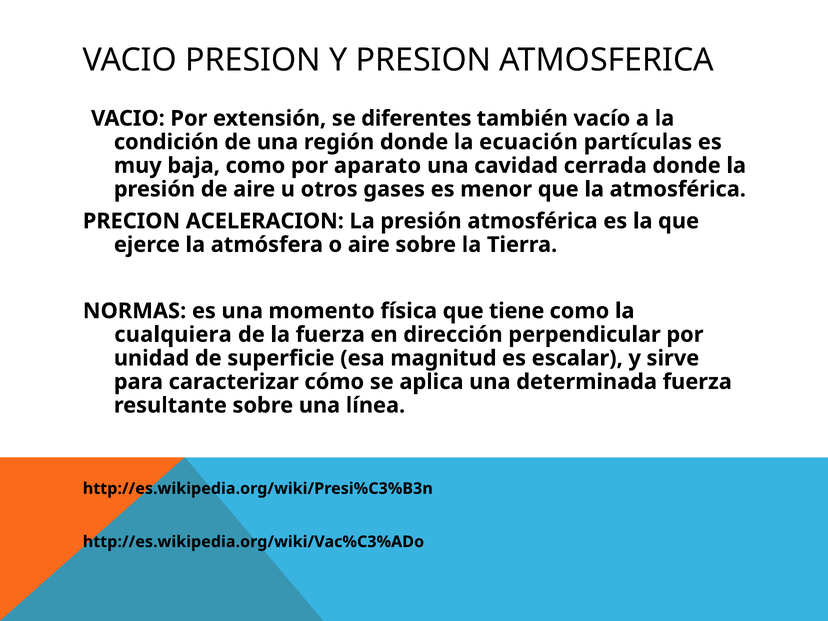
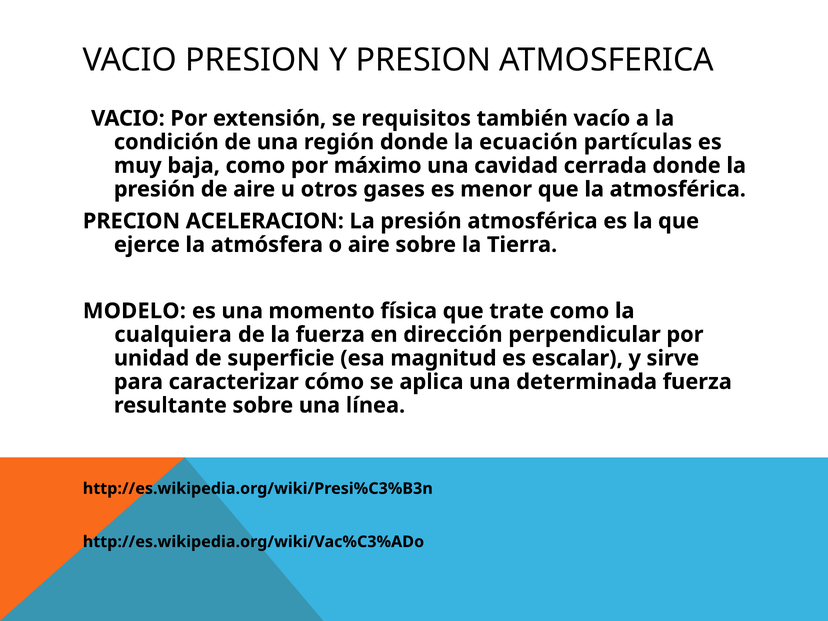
diferentes: diferentes -> requisitos (416, 118)
aparato: aparato -> máximo (378, 166)
NORMAS: NORMAS -> MODELO (134, 311)
tiene: tiene -> trate (517, 311)
